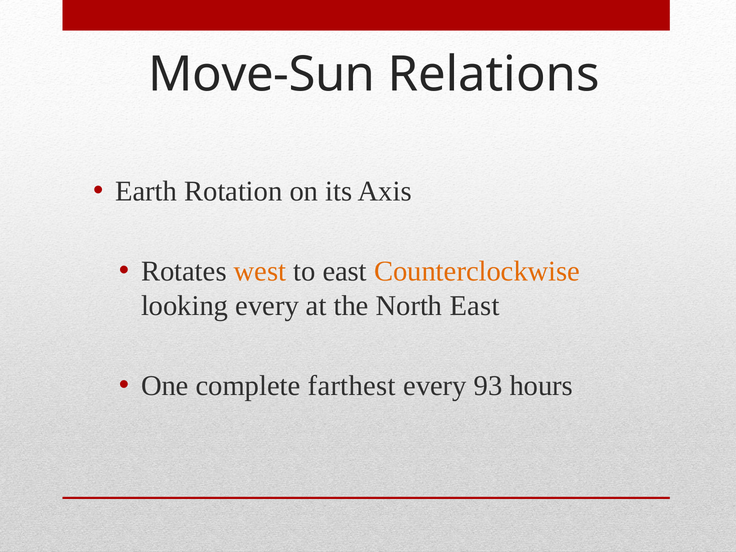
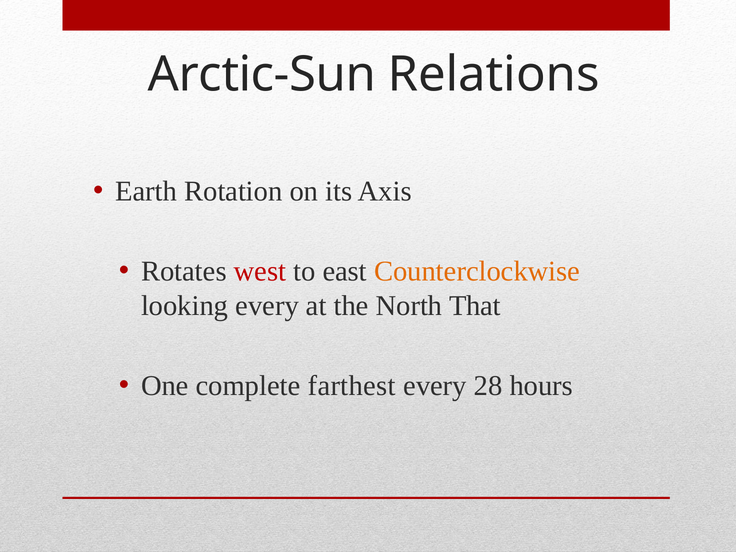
Move-Sun: Move-Sun -> Arctic-Sun (262, 75)
west colour: orange -> red (260, 271)
North East: East -> That (475, 306)
93: 93 -> 28 (488, 386)
